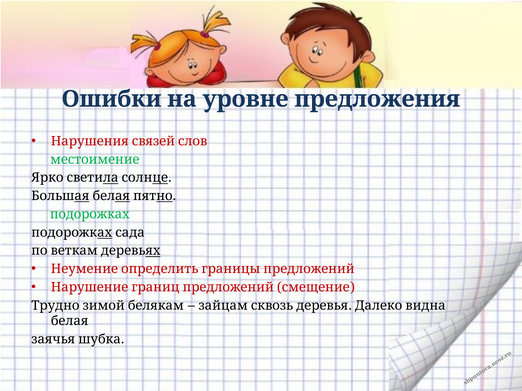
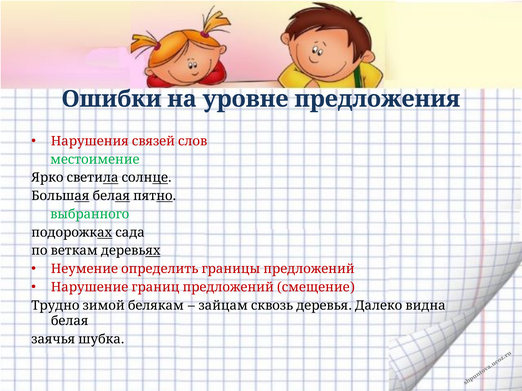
подорожках: подорожках -> выбранного (90, 214)
